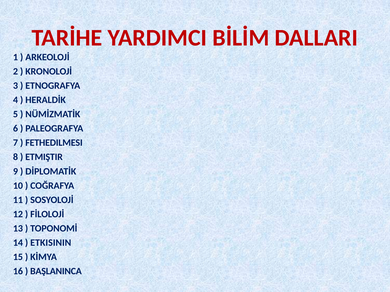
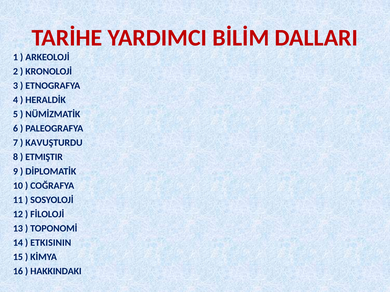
FETHEDILMESI: FETHEDILMESI -> KAVUŞTURDU (54, 143)
BAŞLANINCA: BAŞLANINCA -> HAKKINDAKI (56, 272)
